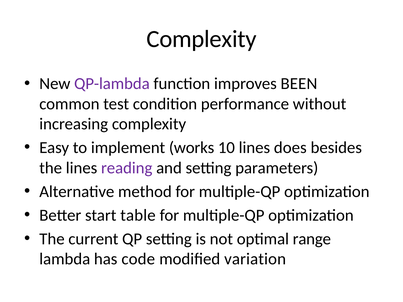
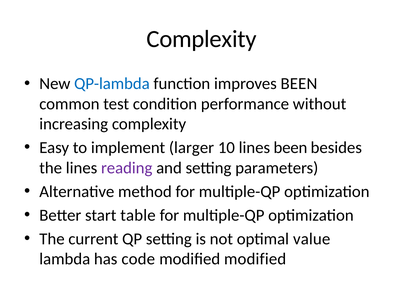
QP-lambda colour: purple -> blue (112, 84)
works: works -> larger (192, 148)
lines does: does -> been (290, 148)
range: range -> value (312, 239)
modified variation: variation -> modified (255, 259)
